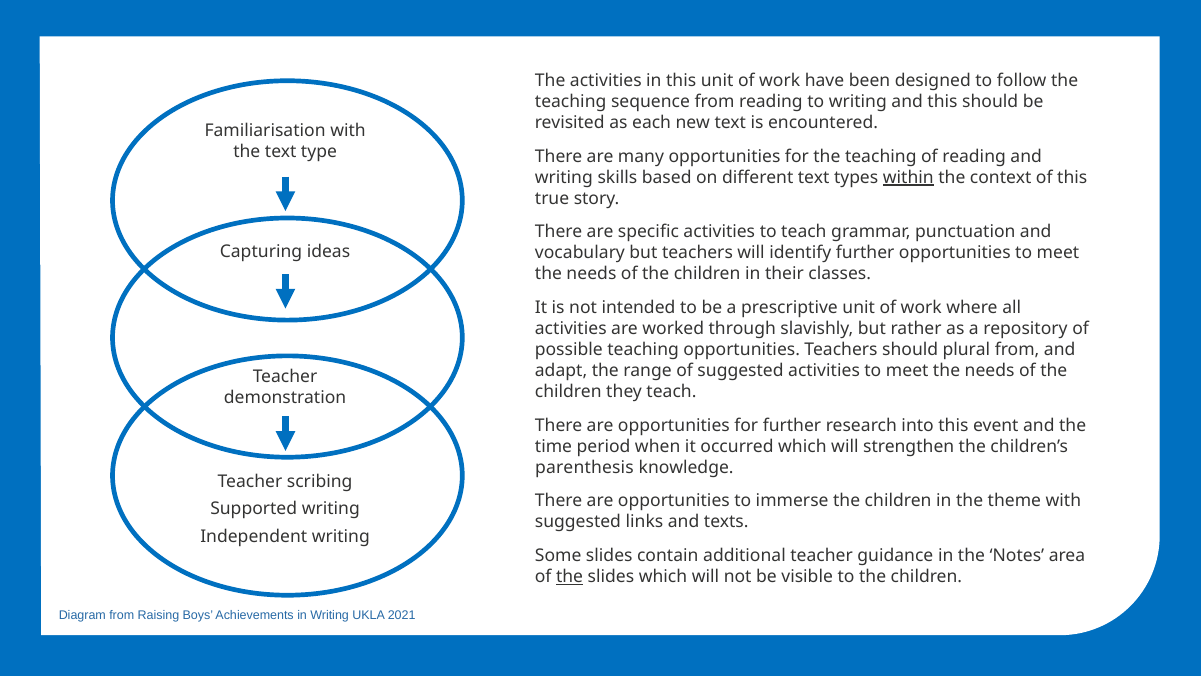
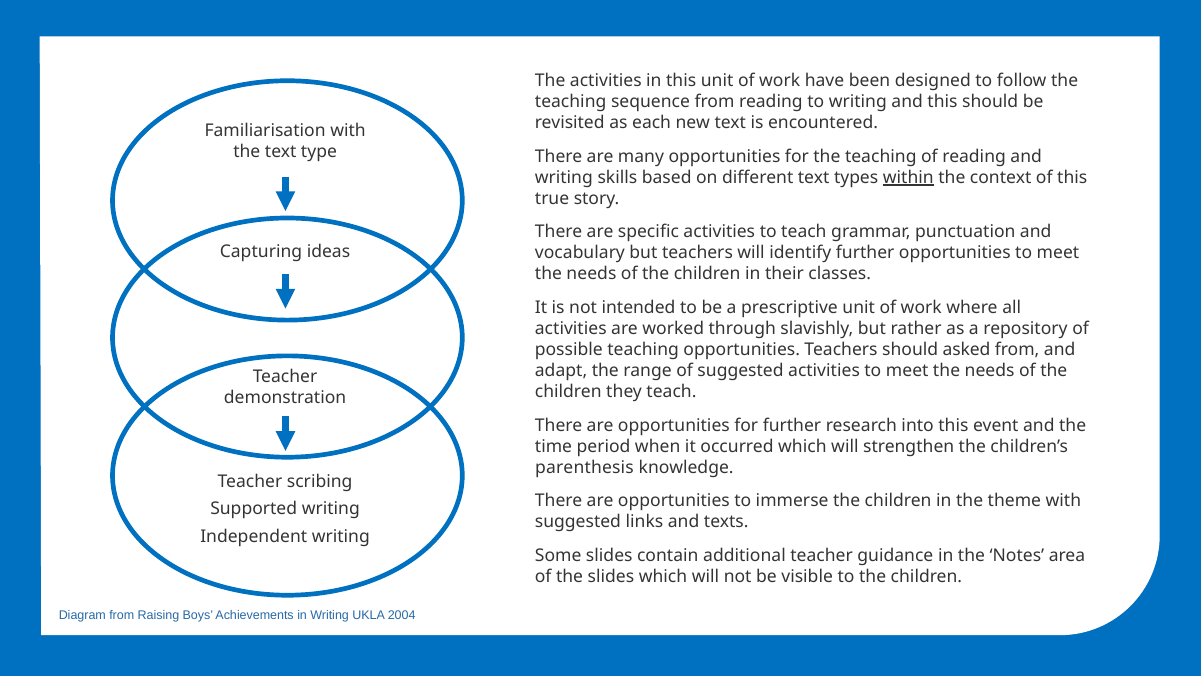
plural: plural -> asked (967, 350)
the underline: present -> none (570, 576)
2021: 2021 -> 2004 (402, 615)
